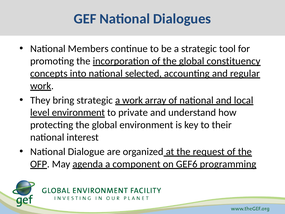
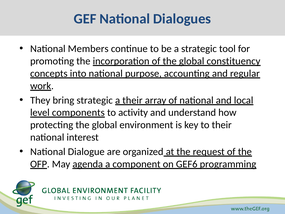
selected: selected -> purpose (143, 73)
a work: work -> their (132, 100)
level environment: environment -> components (78, 112)
private: private -> activity (133, 112)
